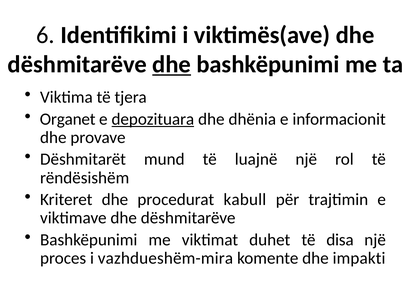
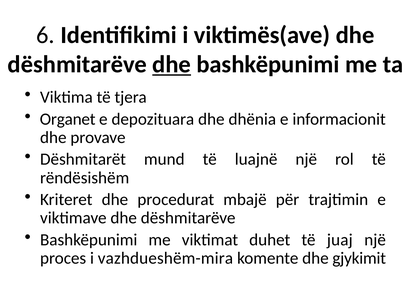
depozituara underline: present -> none (153, 119)
kabull: kabull -> mbajë (245, 200)
disa: disa -> juaj (340, 240)
impakti: impakti -> gjykimit (359, 258)
